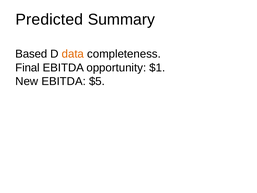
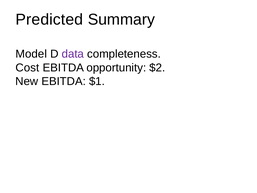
Based: Based -> Model (31, 54)
data colour: orange -> purple (73, 54)
Final: Final -> Cost (27, 68)
$1: $1 -> $2 (157, 68)
$5: $5 -> $1 (97, 81)
